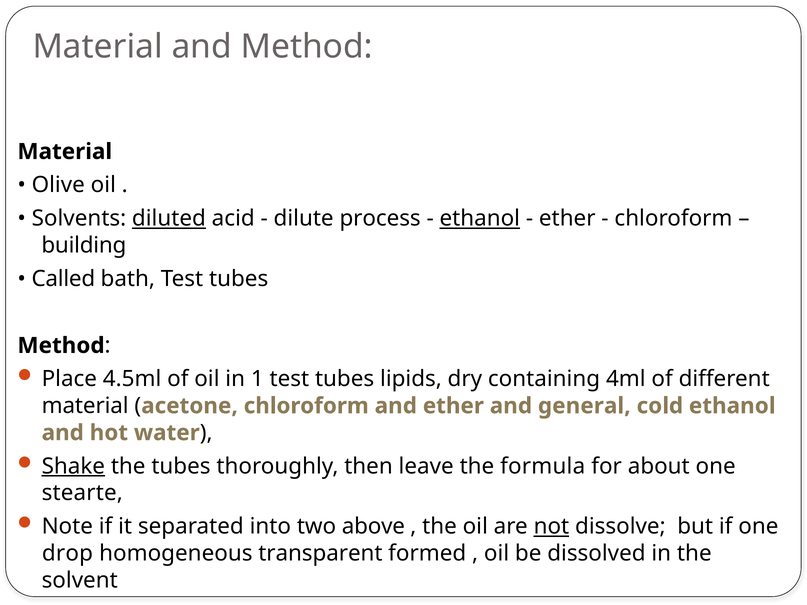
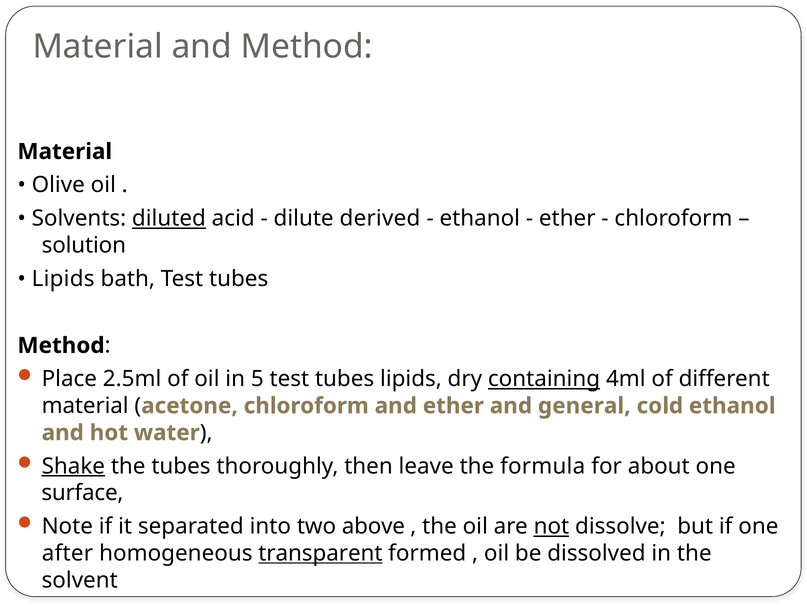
process: process -> derived (380, 219)
ethanol underline: present -> none (480, 219)
building: building -> solution (84, 245)
Called: Called -> Lipids (63, 279)
4.5ml: 4.5ml -> 2.5ml (132, 379)
1: 1 -> 5 (257, 379)
containing underline: none -> present (544, 379)
stearte: stearte -> surface (82, 493)
drop: drop -> after (67, 554)
transparent underline: none -> present (320, 554)
